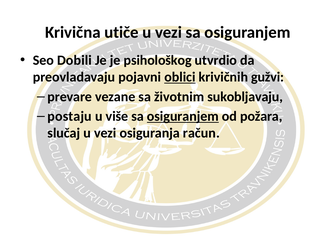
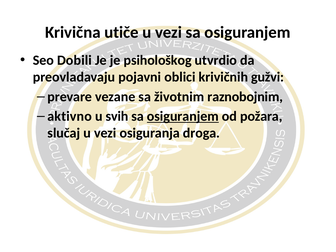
oblici underline: present -> none (180, 77)
sukobljavaju: sukobljavaju -> raznobojnim (245, 97)
postaju: postaju -> aktivno (70, 116)
više: više -> svih (117, 116)
račun: račun -> droga (201, 133)
